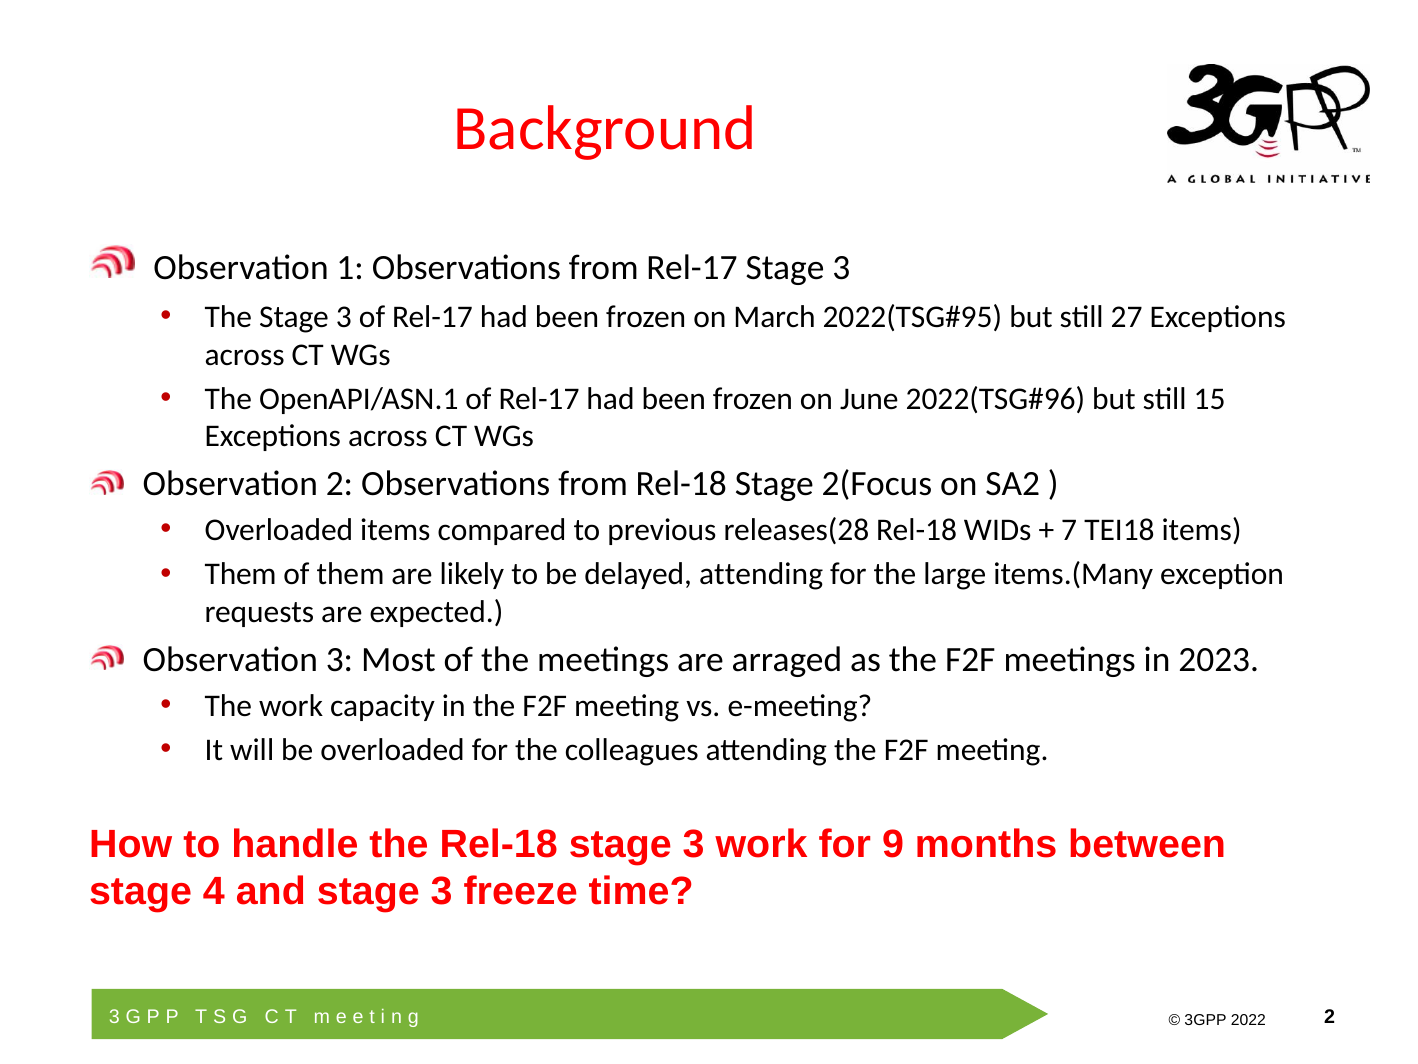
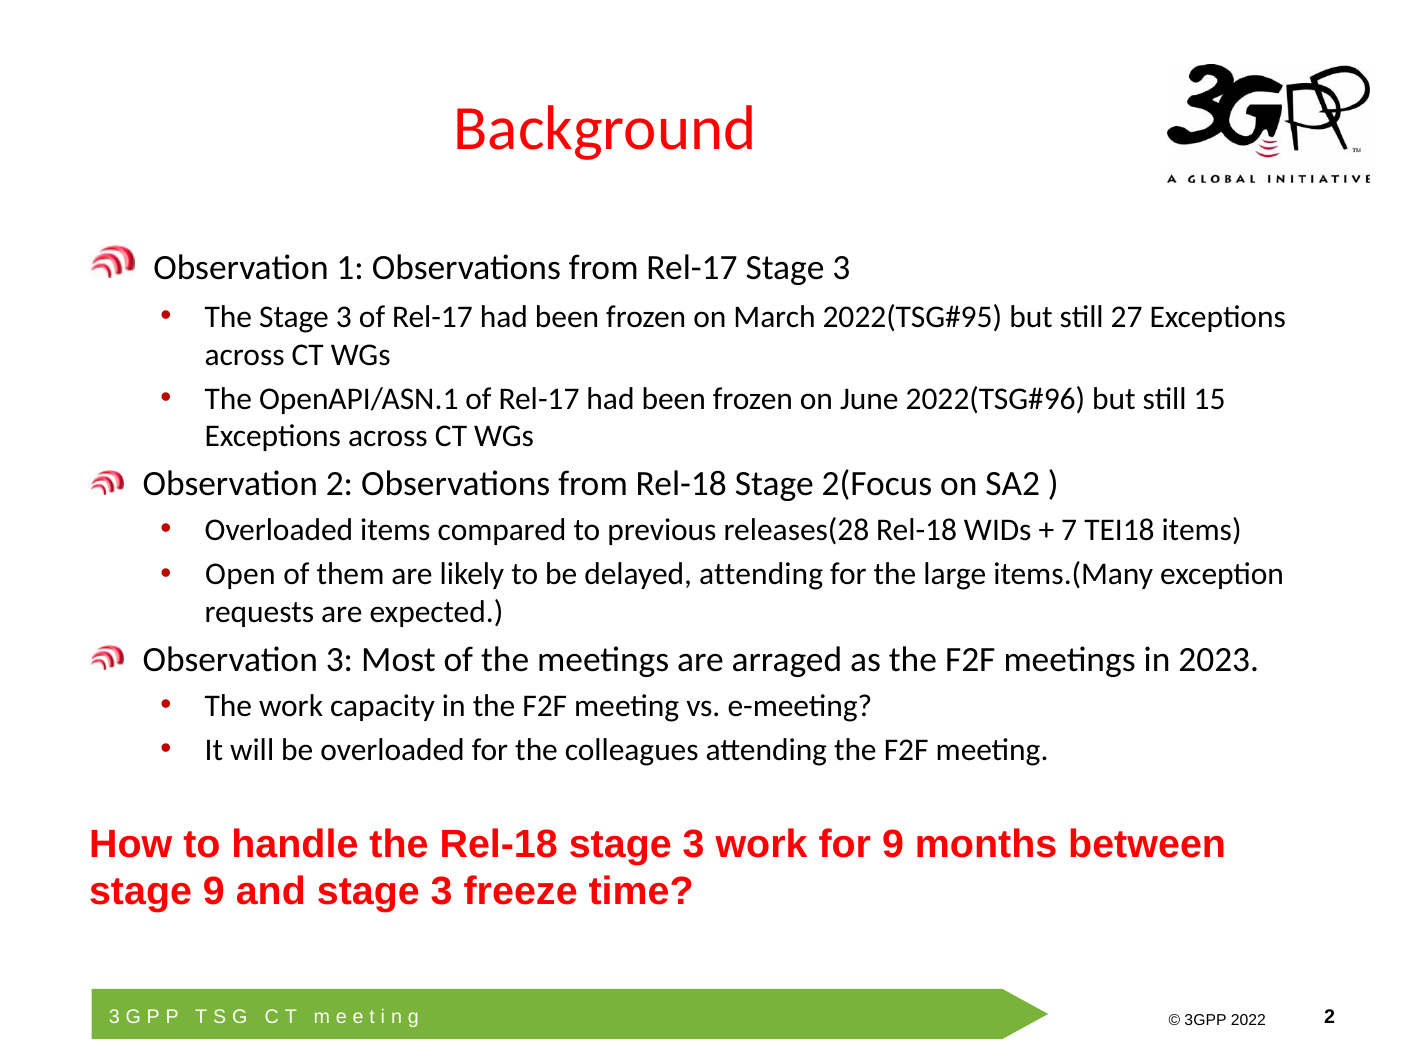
Them: Them -> Open (240, 574)
stage 4: 4 -> 9 (214, 891)
